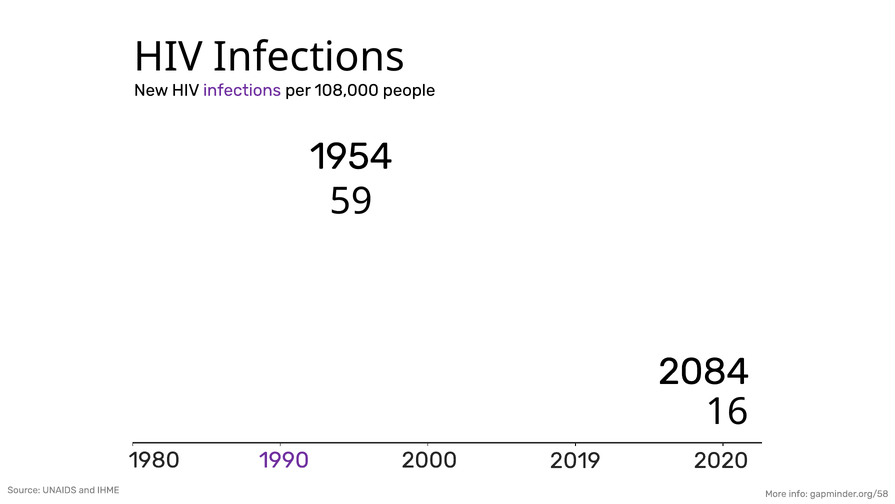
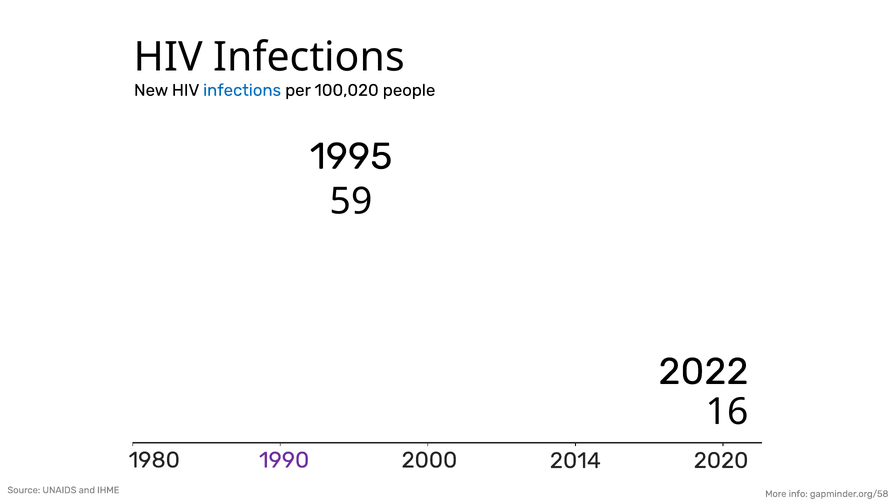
infections colour: purple -> blue (242, 90)
108,000: 108,000 -> 100,020 (347, 90)
1954: 1954 -> 1995 (351, 156)
2084: 2084 -> 2022 (703, 371)
2019: 2019 -> 2014 (575, 460)
